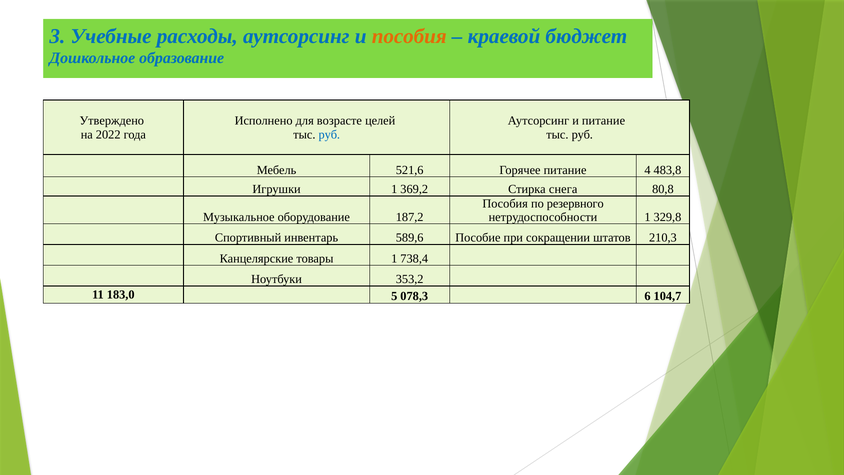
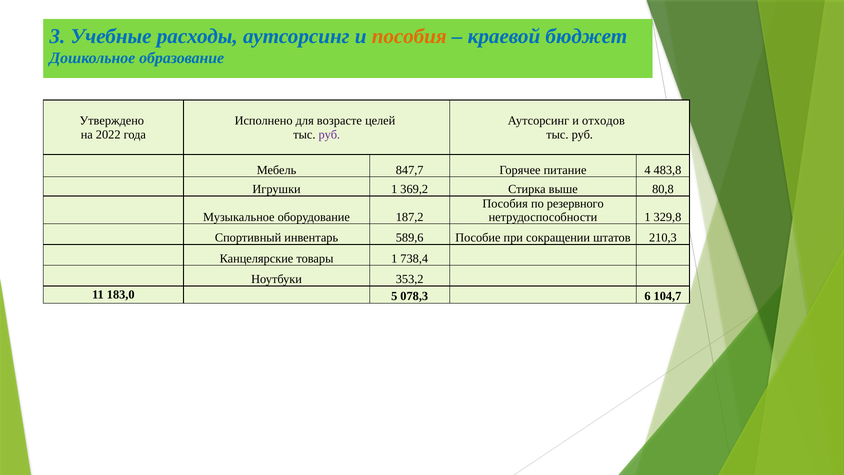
и питание: питание -> отходов (604, 121)
руб colour: blue -> purple (329, 134)
521,6: 521,6 -> 847,7 (410, 170)
снега: снега -> выше (563, 189)
